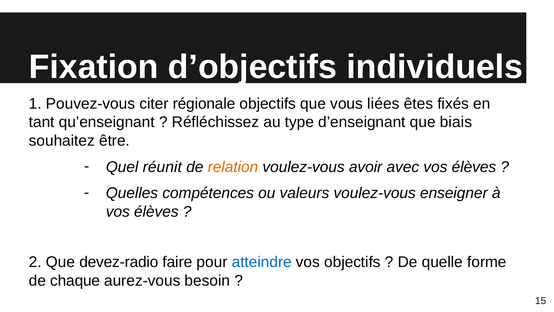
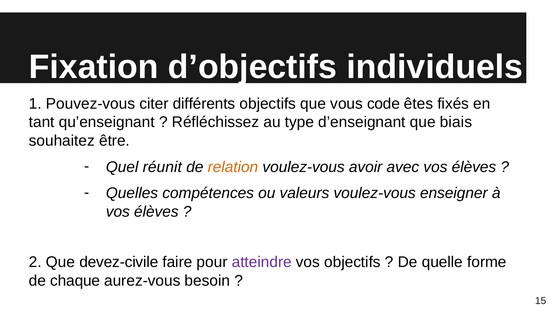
régionale: régionale -> différents (204, 104)
liées: liées -> code (383, 104)
devez-radio: devez-radio -> devez-civile (119, 262)
atteindre colour: blue -> purple (262, 262)
